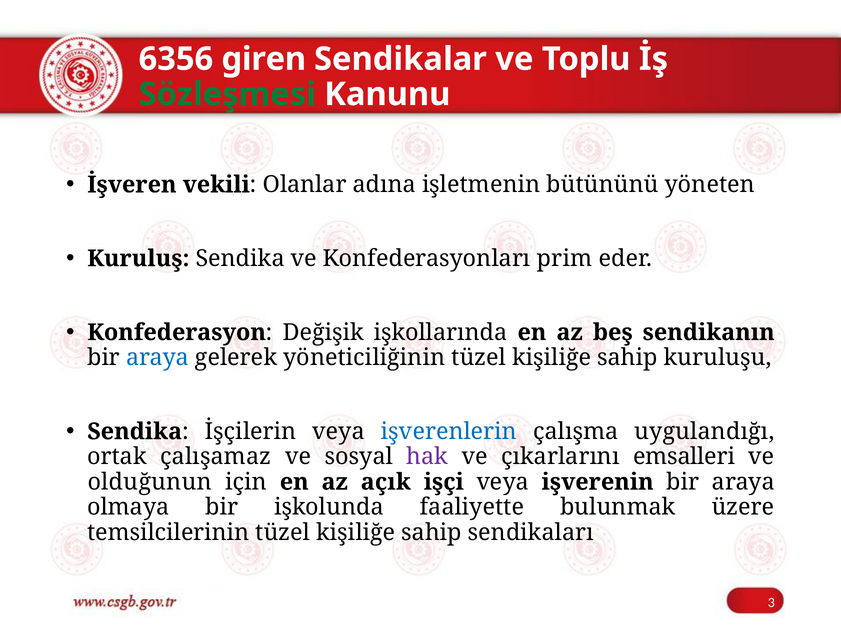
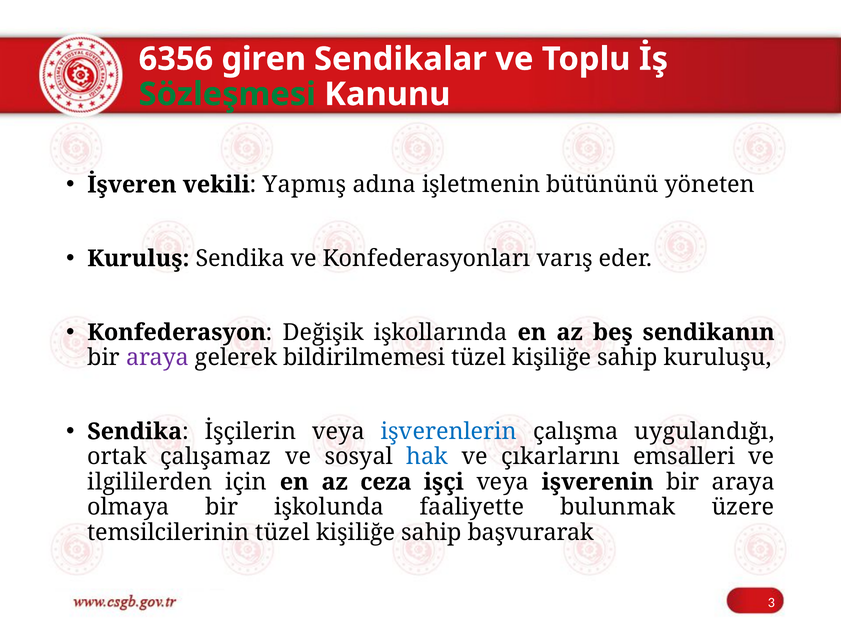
Olanlar: Olanlar -> Yapmış (305, 185)
prim: prim -> varış (565, 258)
araya colour: blue -> purple (158, 357)
yöneticiliğinin: yöneticiliğinin -> bildirilmemesi (364, 357)
hak colour: purple -> blue (427, 457)
olduğunun: olduğunun -> ilgililerden (150, 482)
açık: açık -> ceza (386, 482)
sendikaları: sendikaları -> başvurarak (531, 532)
